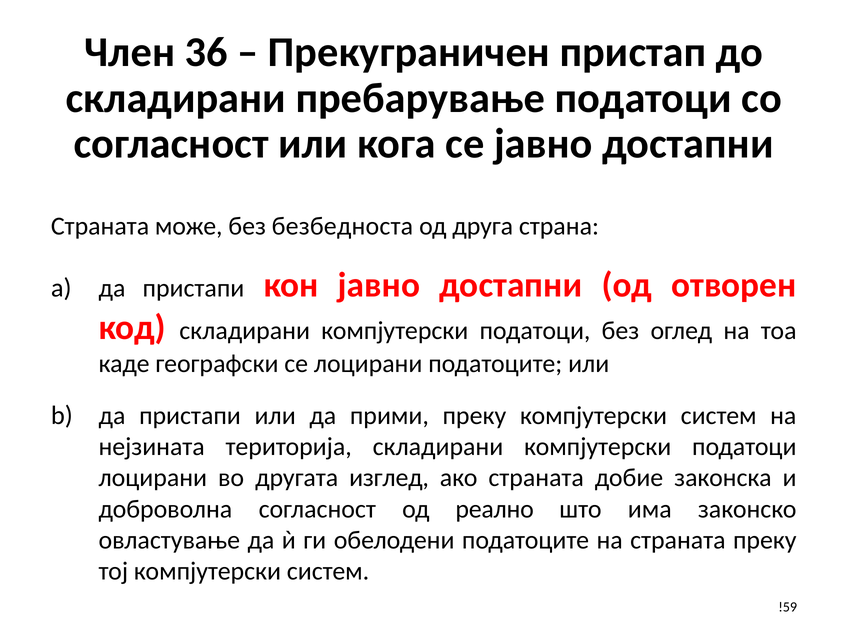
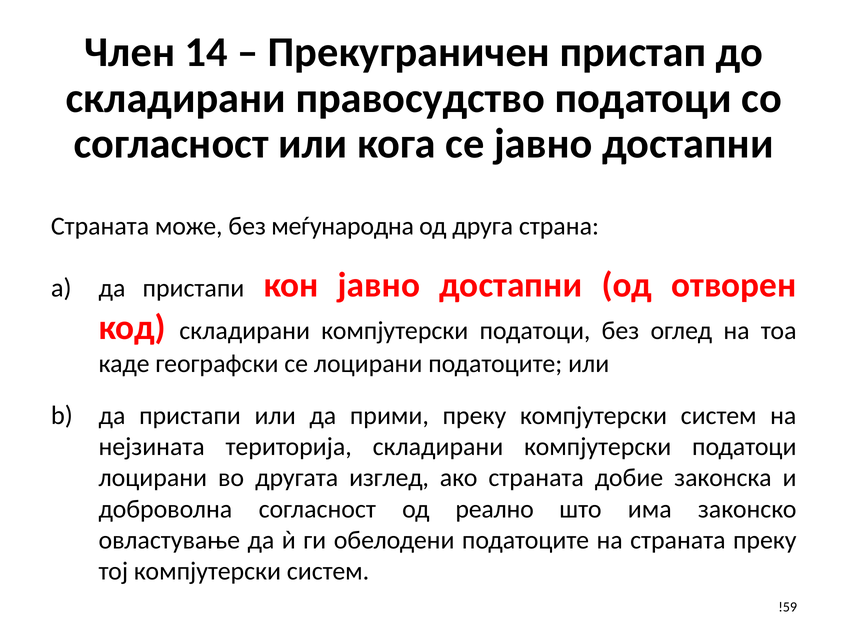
36: 36 -> 14 (206, 52)
пребарување: пребарување -> правосудство (420, 98)
безбедноста: безбедноста -> меѓународна (343, 226)
